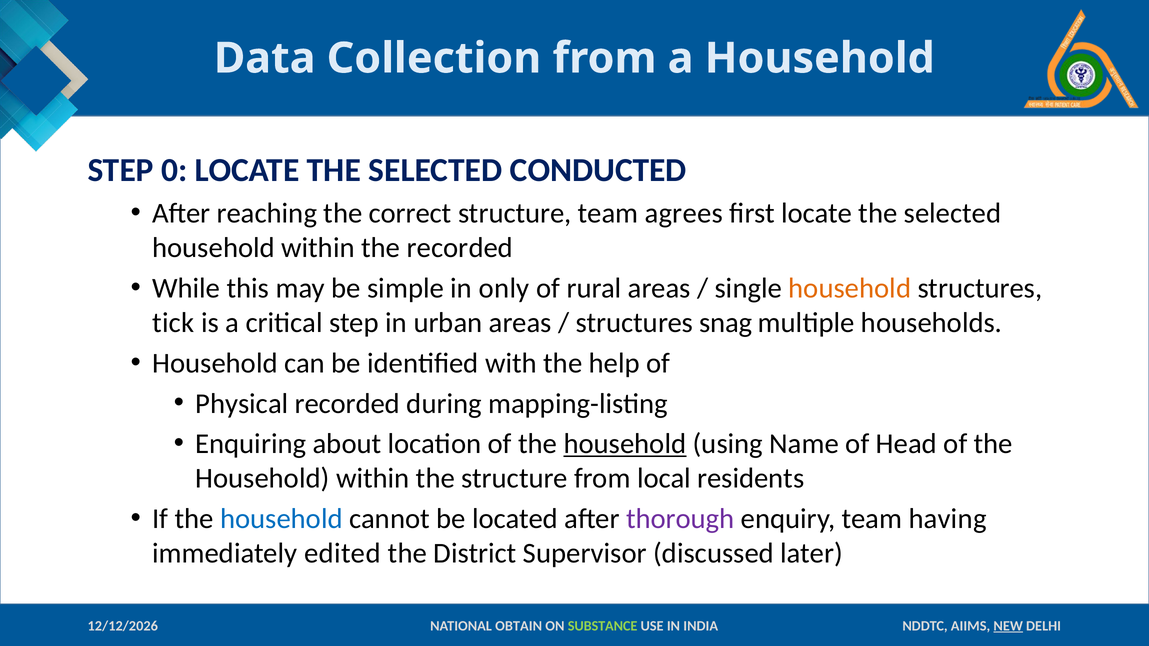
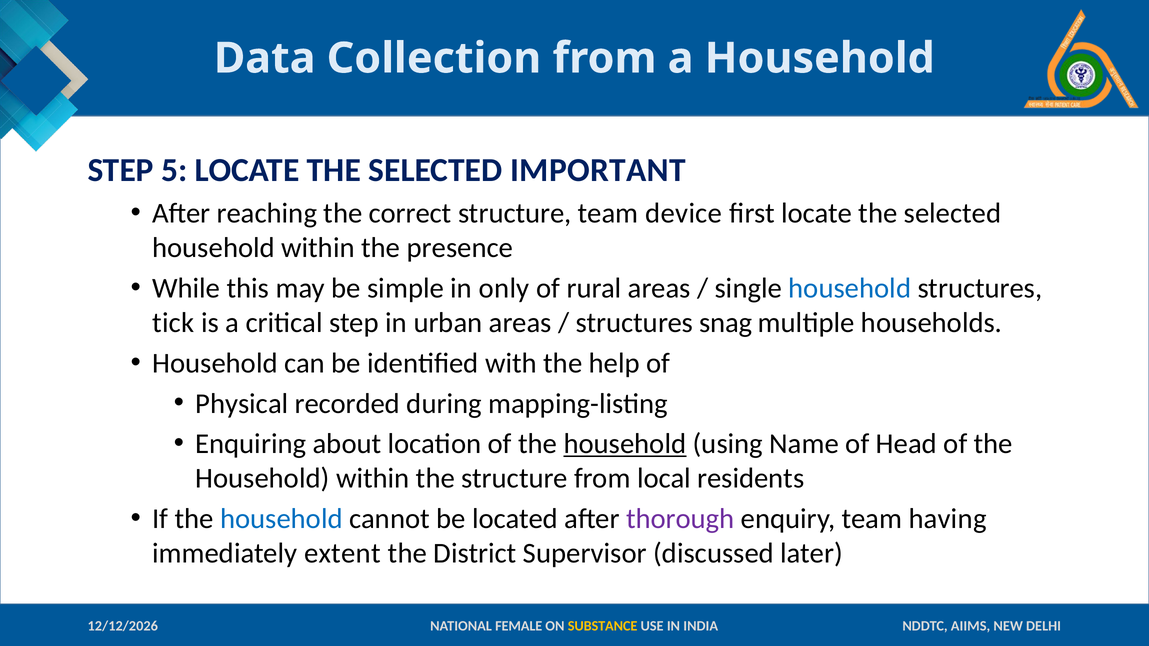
0: 0 -> 5 (174, 170)
CONDUCTED: CONDUCTED -> IMPORTANT (598, 170)
agrees: agrees -> device (684, 213)
the recorded: recorded -> presence (460, 248)
household colour: orange -> blue (850, 288)
edited: edited -> extent (342, 554)
OBTAIN: OBTAIN -> FEMALE (519, 626)
SUBSTANCE colour: light green -> yellow (603, 626)
NEW underline: present -> none (1008, 626)
